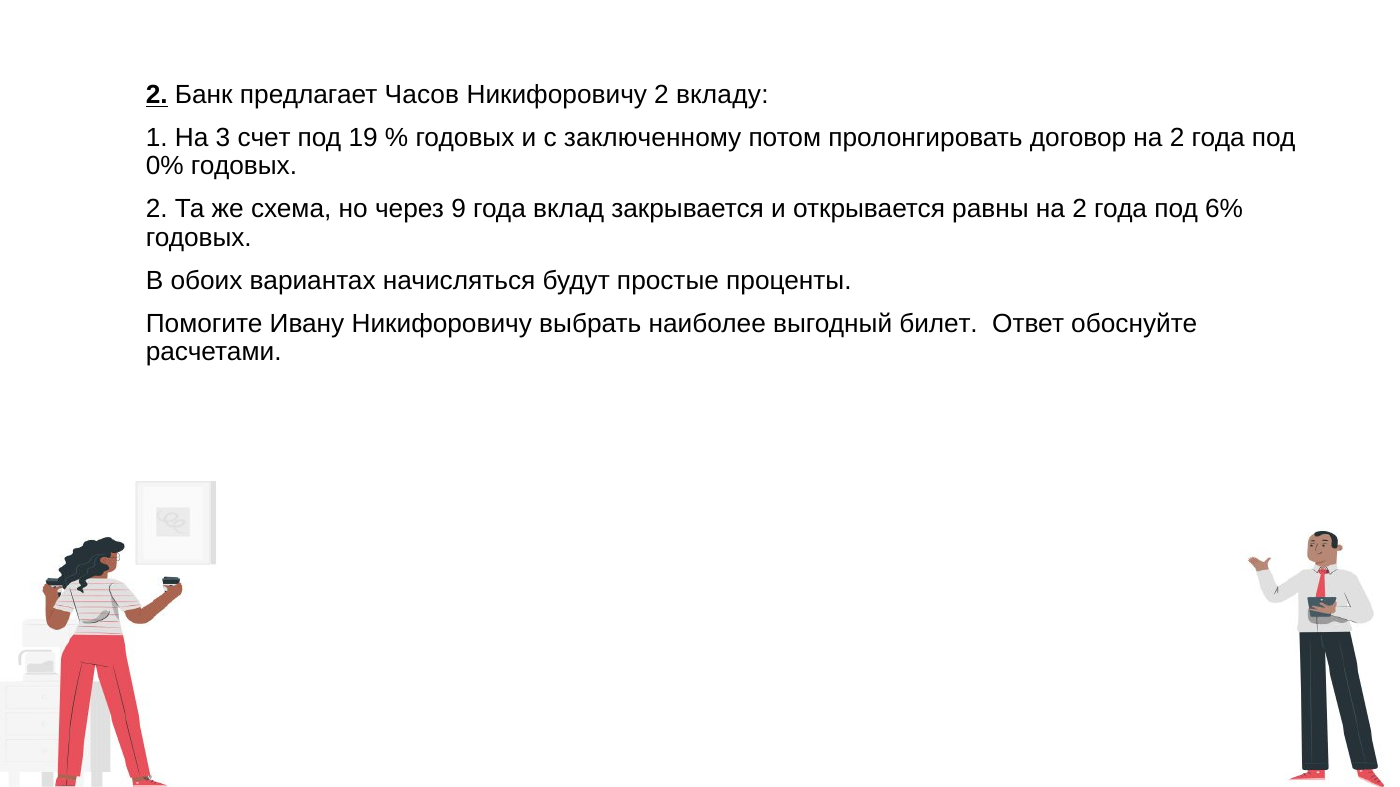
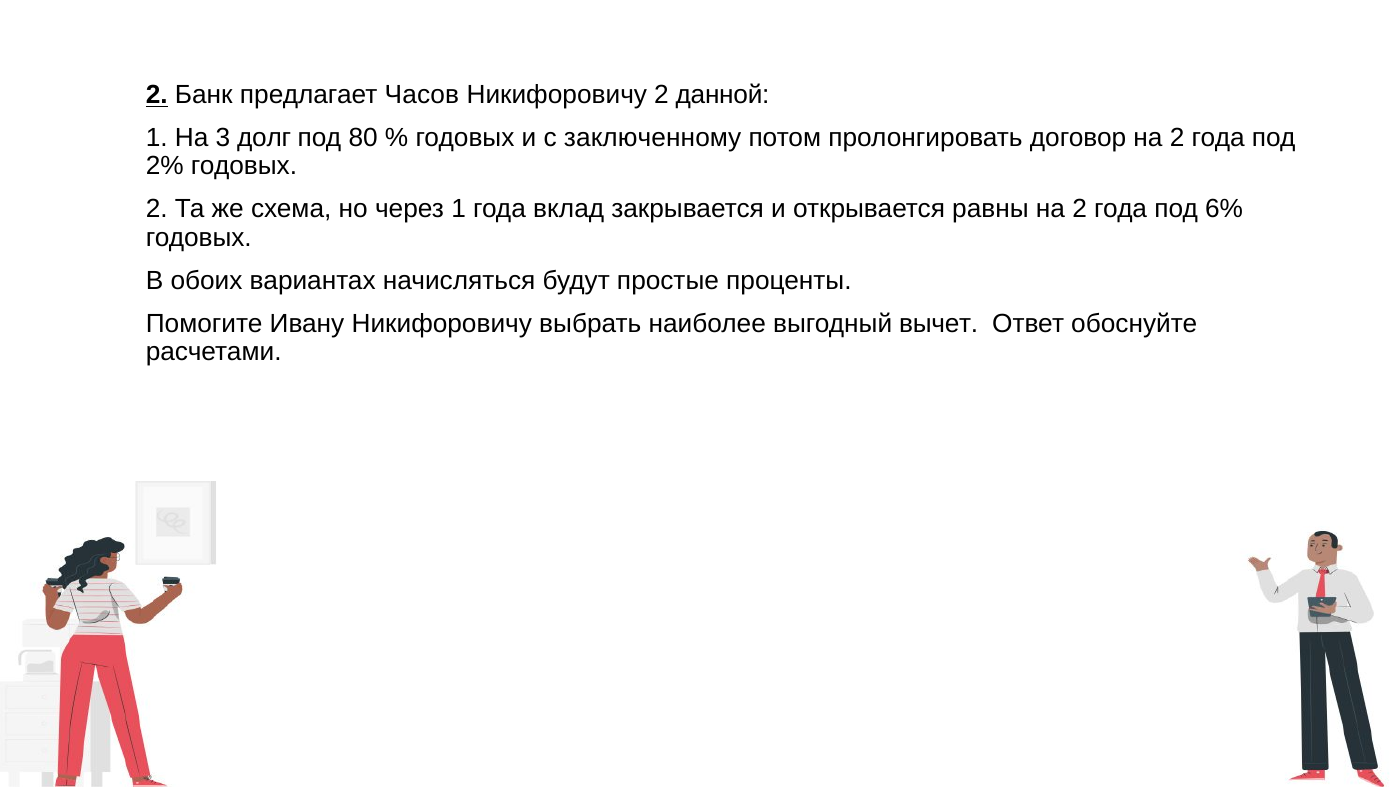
вкладу: вкладу -> данной (723, 95)
счет: счет -> долг (264, 138)
19: 19 -> 80 (363, 138)
0%: 0% -> 2% (165, 166)
через 9: 9 -> 1 (459, 209)
билет: билет -> вычет (939, 324)
